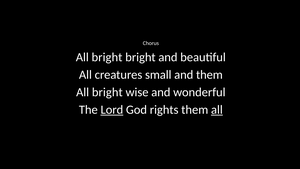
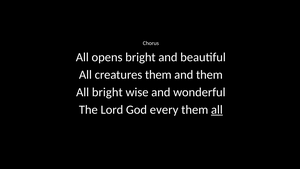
bright: bright -> opens (107, 57)
creatures small: small -> them (158, 75)
Lord underline: present -> none (112, 110)
rights: rights -> every (164, 110)
